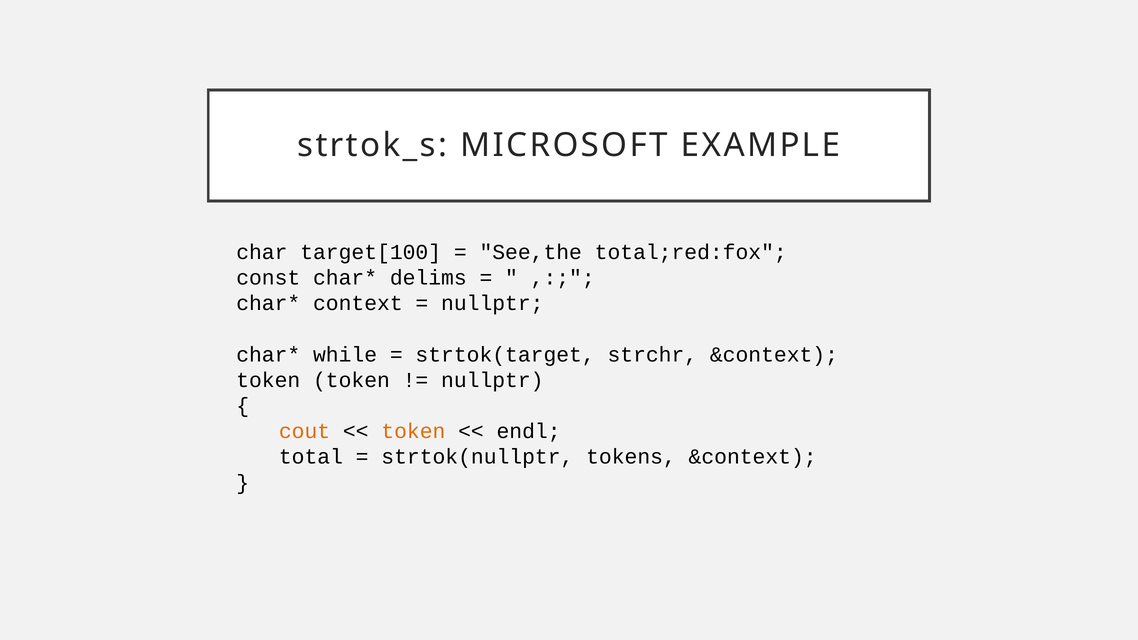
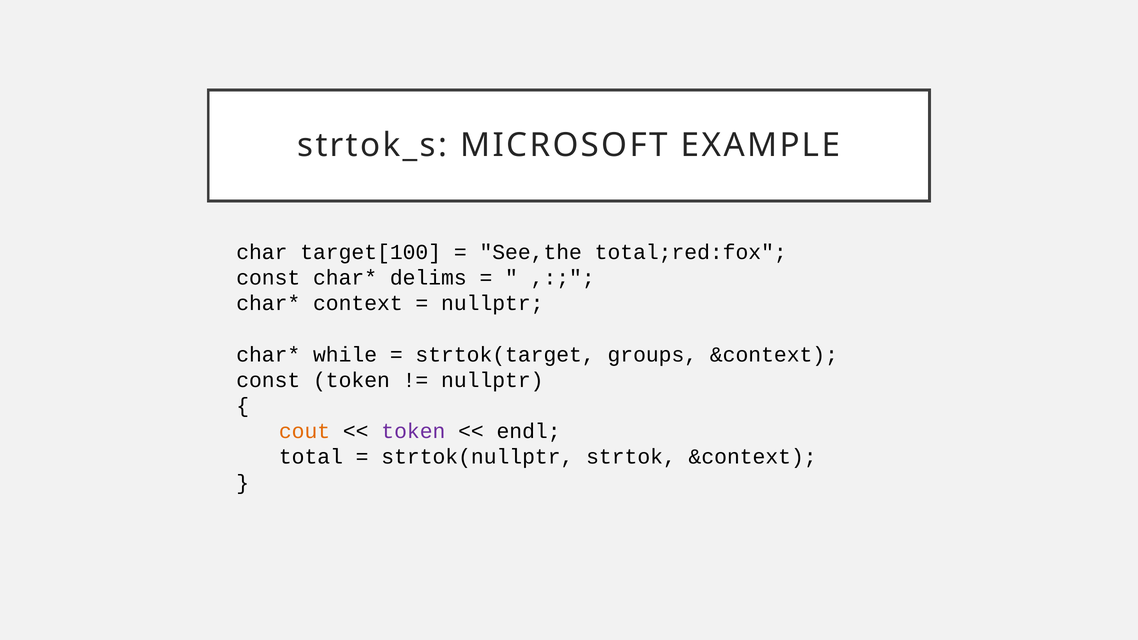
strchr: strchr -> groups (652, 355)
token: token -> const (268, 380)
token colour: orange -> purple (413, 431)
tokens: tokens -> strtok (631, 457)
